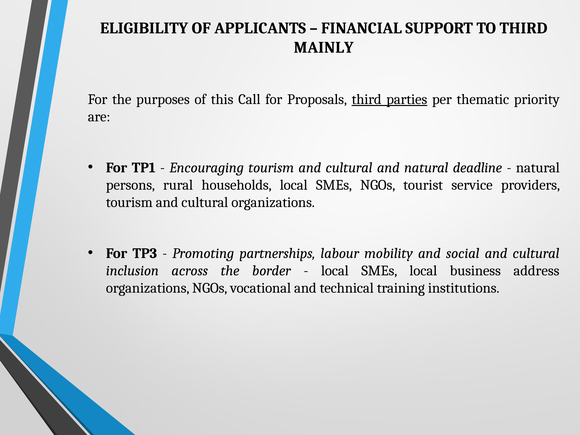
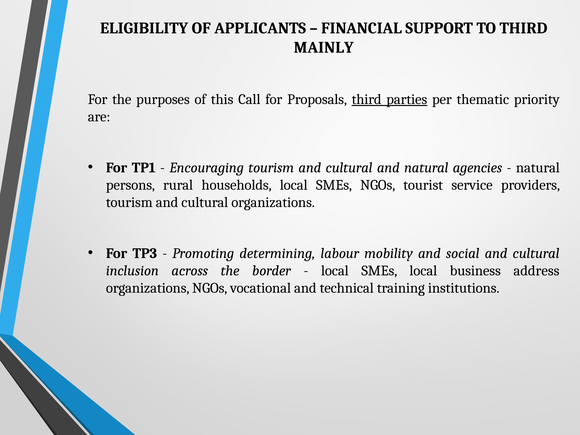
deadline: deadline -> agencies (477, 168)
partnerships: partnerships -> determining (277, 253)
